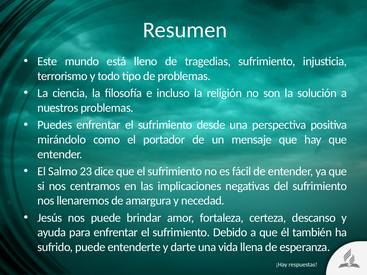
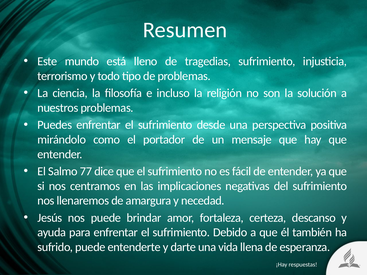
23: 23 -> 77 (86, 172)
